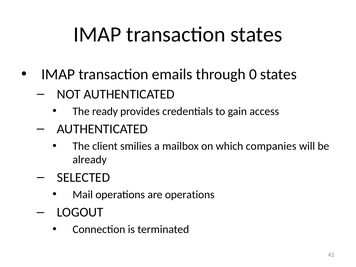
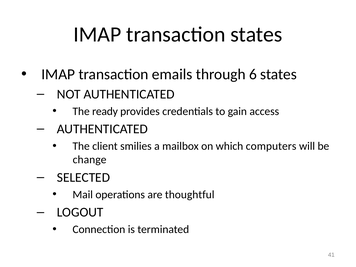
0: 0 -> 6 (253, 74)
companies: companies -> computers (271, 146)
already: already -> change (90, 160)
are operations: operations -> thoughtful (190, 195)
